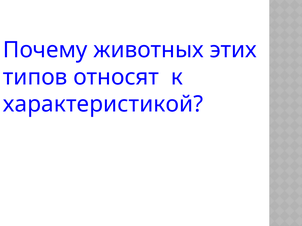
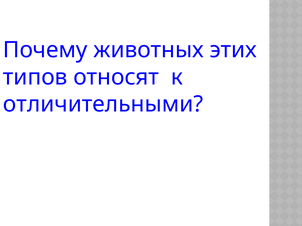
характеристикой: характеристикой -> отличительными (103, 104)
